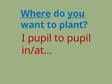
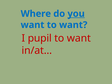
Where underline: present -> none (36, 14)
want to plant: plant -> want (73, 25)
pupil: pupil -> want (79, 38)
